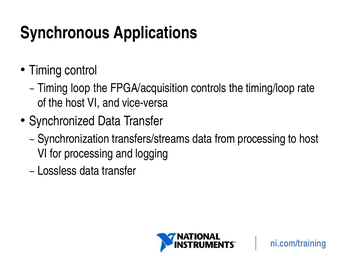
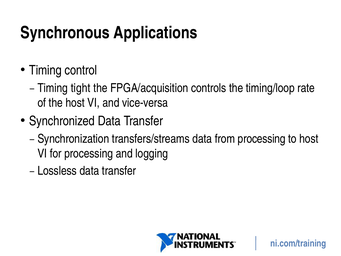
loop: loop -> tight (81, 88)
